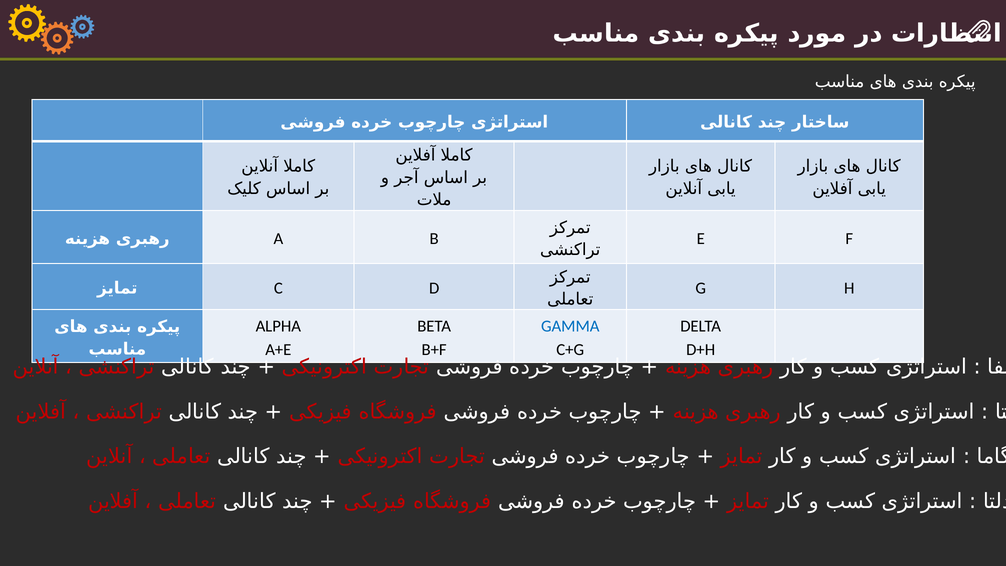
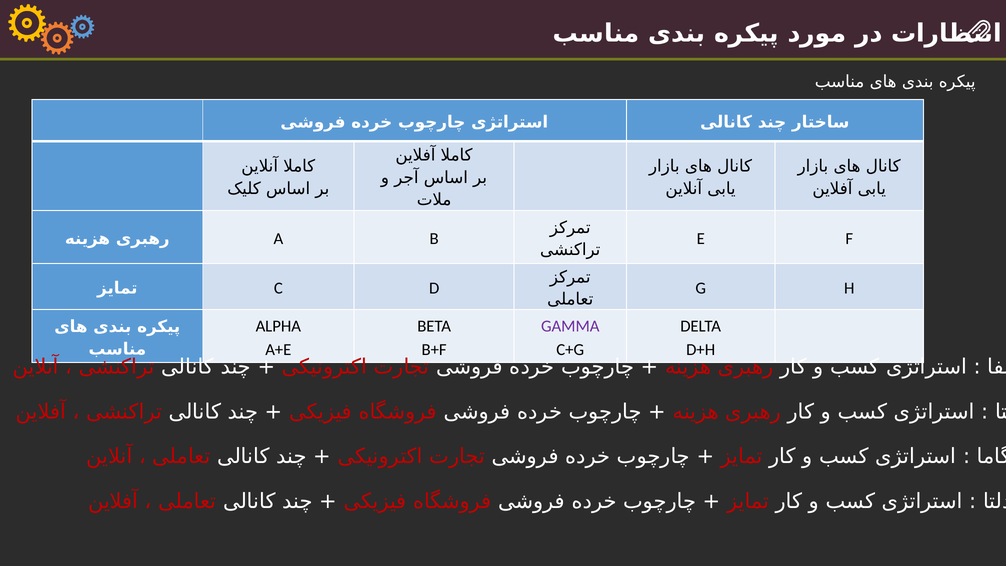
GAMMA colour: blue -> purple (570, 326)
